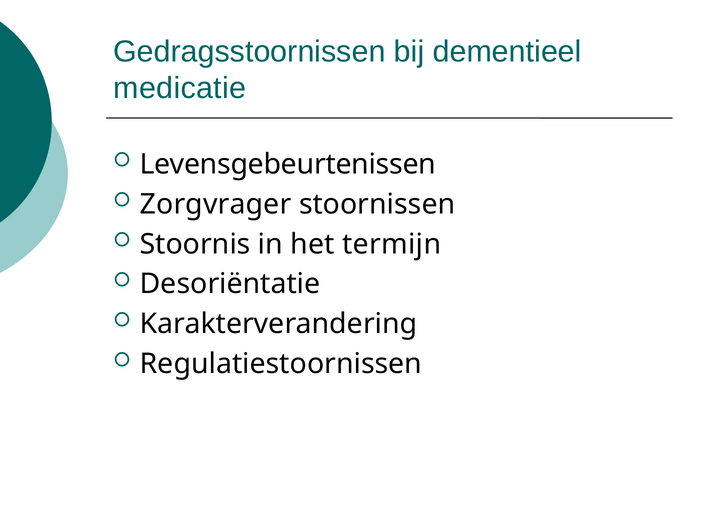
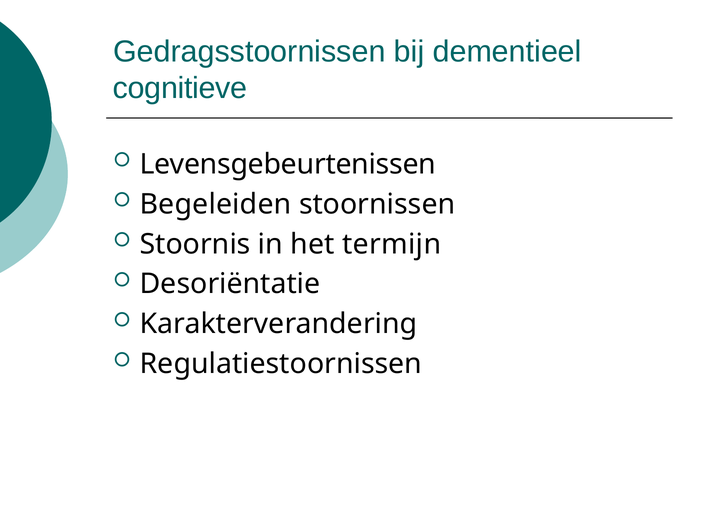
medicatie: medicatie -> cognitieve (180, 88)
Zorgvrager: Zorgvrager -> Begeleiden (216, 204)
